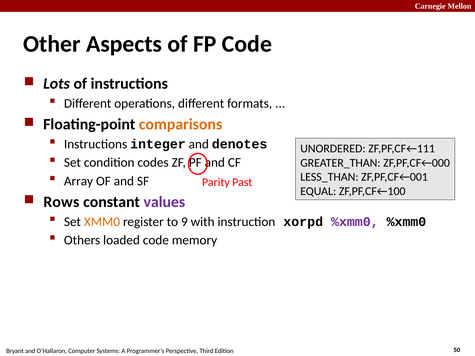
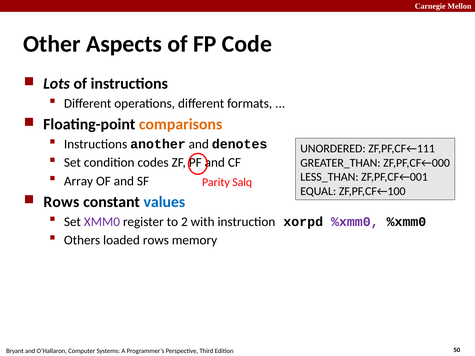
integer: integer -> another (158, 144)
Past: Past -> Salq (242, 182)
values colour: purple -> blue (164, 202)
XMM0 colour: orange -> purple (102, 222)
9: 9 -> 2 (184, 222)
loaded code: code -> rows (156, 240)
